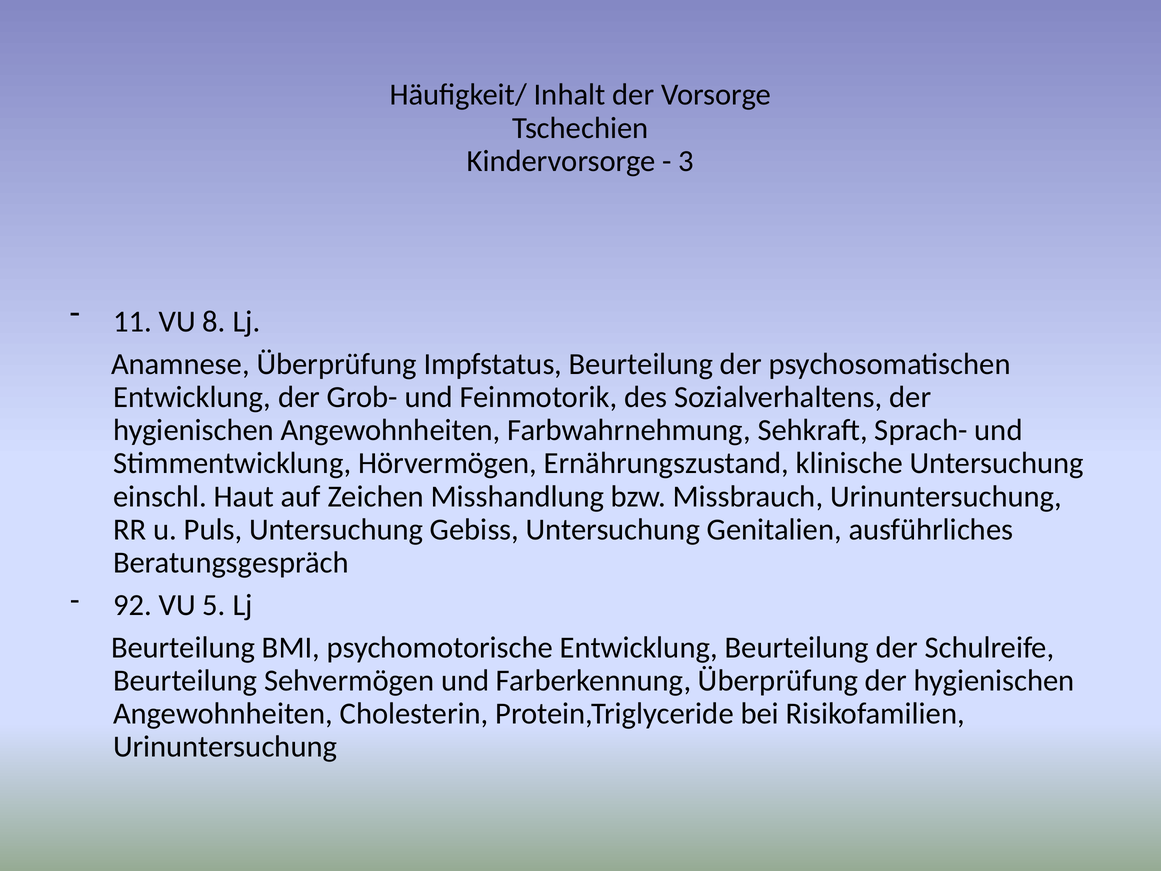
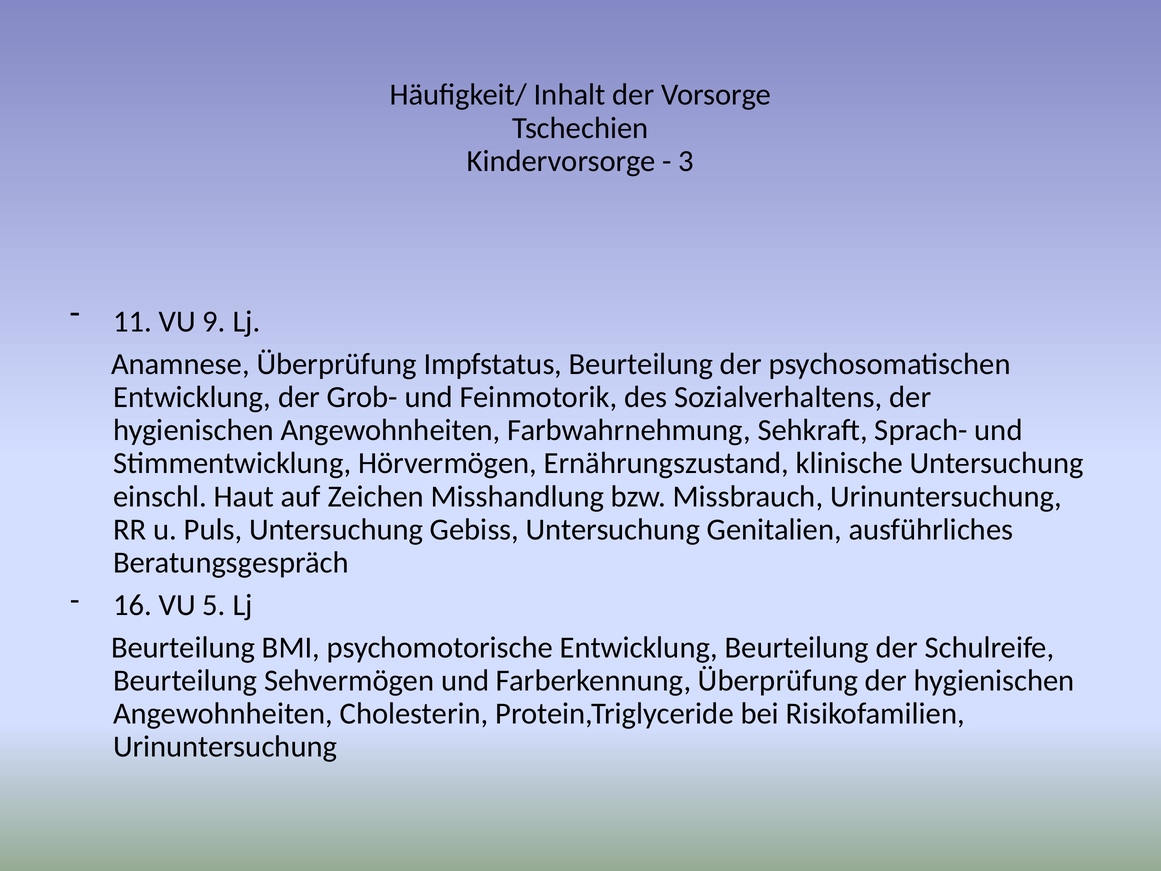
8: 8 -> 9 (214, 322)
92: 92 -> 16 (133, 605)
